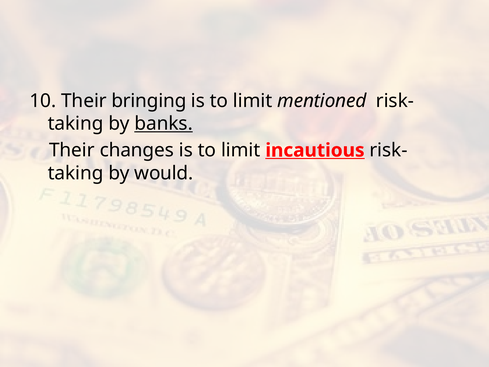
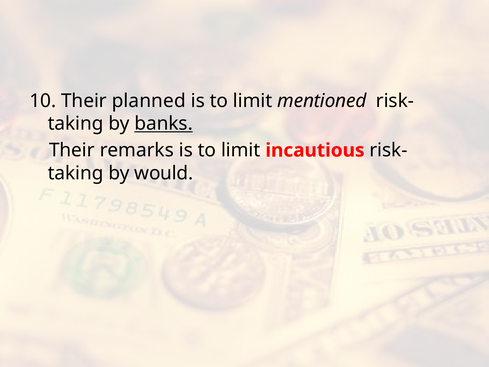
bringing: bringing -> planned (149, 101)
changes: changes -> remarks (137, 150)
incautious underline: present -> none (315, 150)
